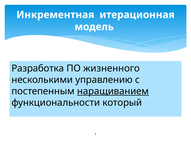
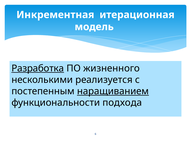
Разработка underline: none -> present (38, 68)
управлению: управлению -> реализуется (104, 80)
который: который -> подхода (122, 103)
